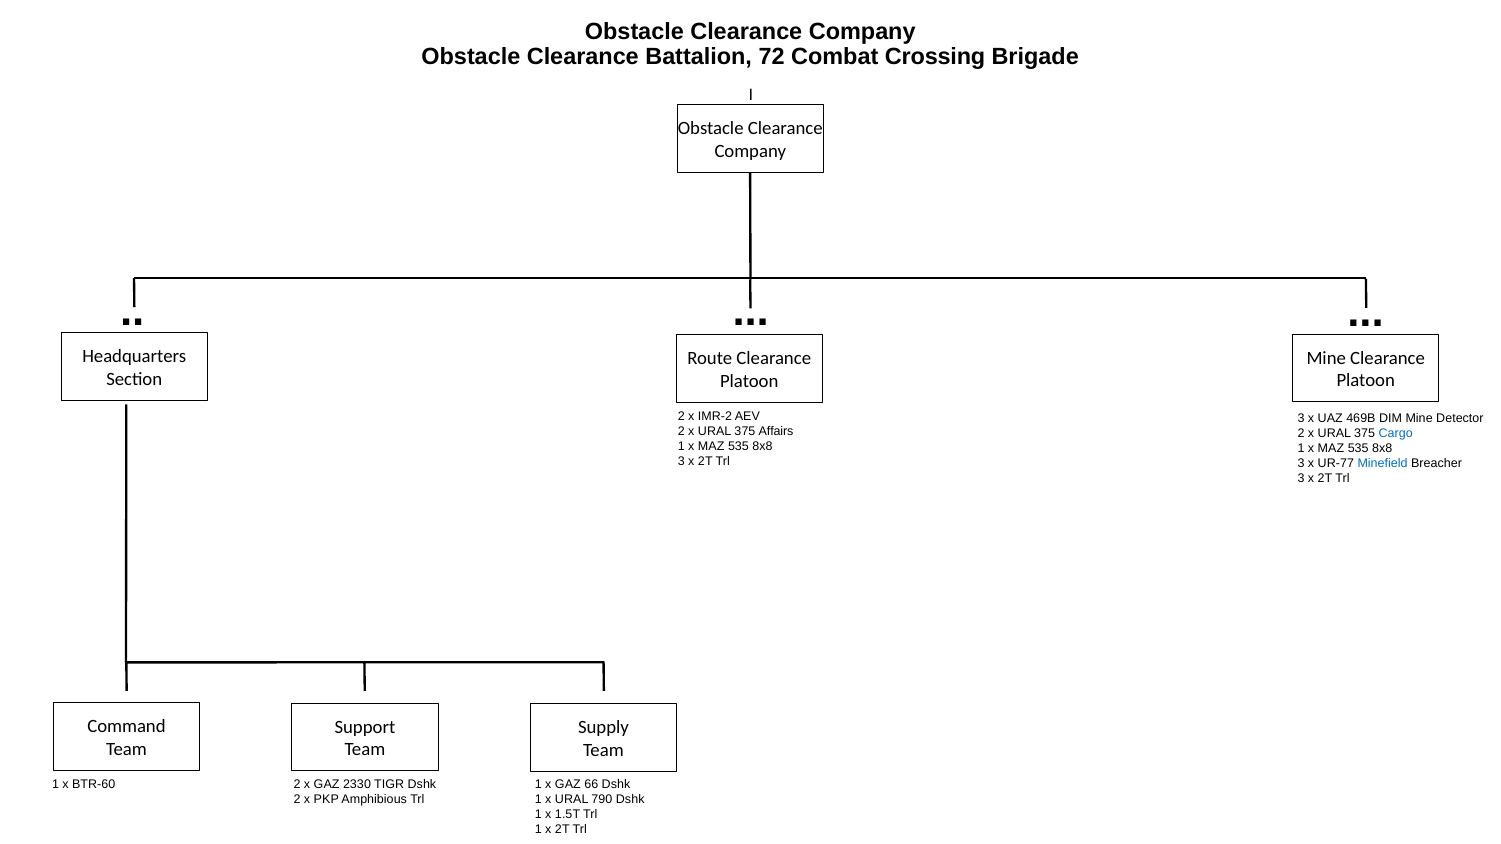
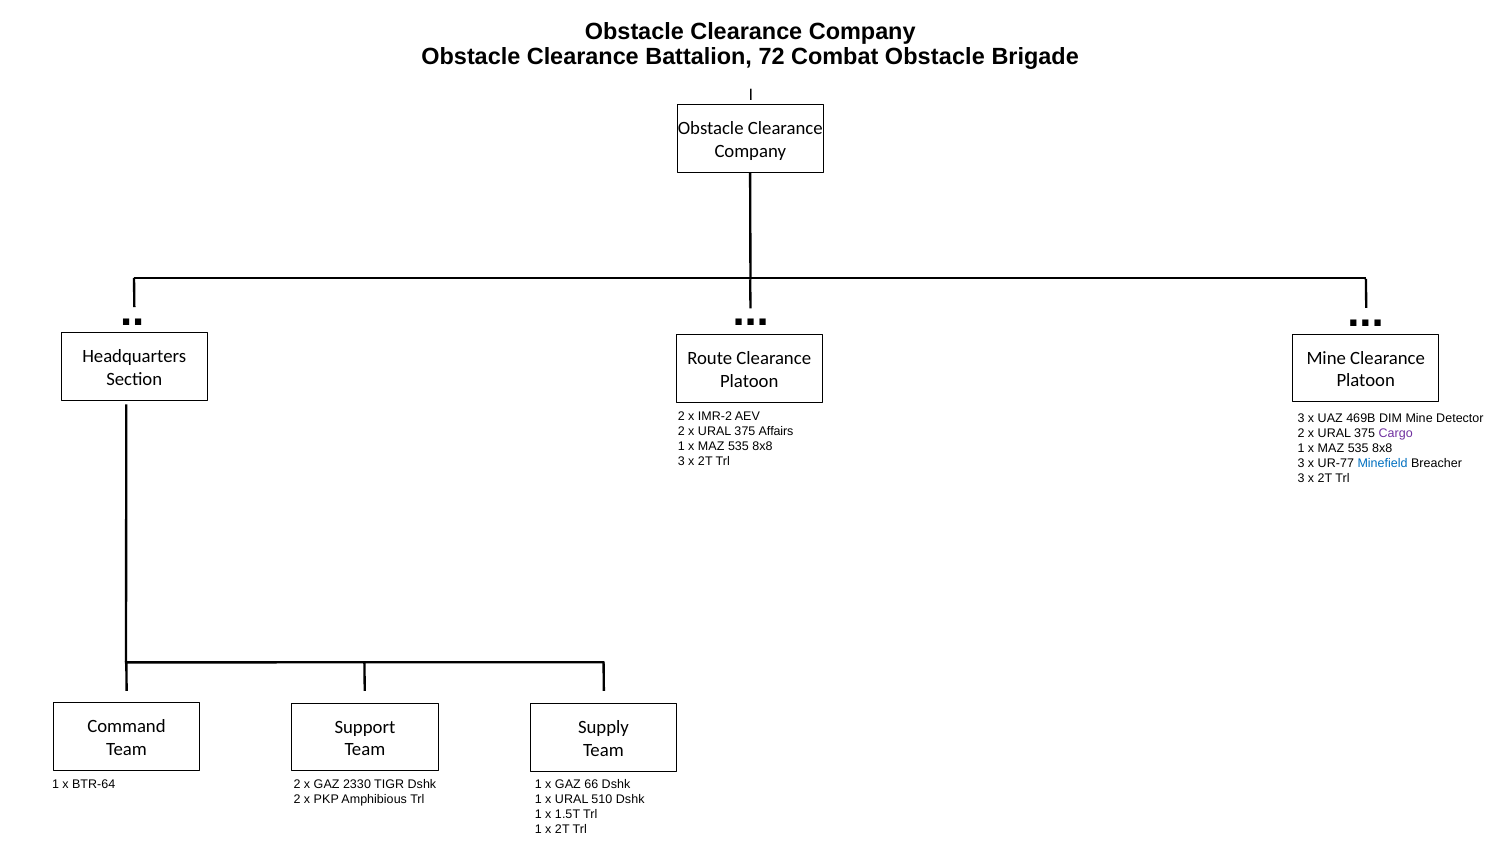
Combat Crossing: Crossing -> Obstacle (935, 57)
Cargo colour: blue -> purple (1396, 433)
BTR-60: BTR-60 -> BTR-64 (94, 785)
790: 790 -> 510 (602, 800)
